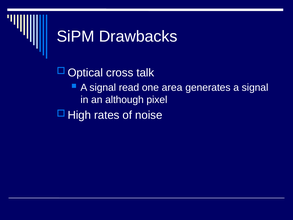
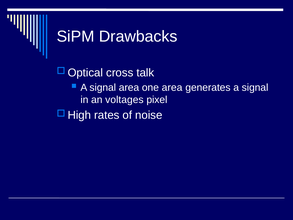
signal read: read -> area (129, 87)
although: although -> voltages (124, 100)
